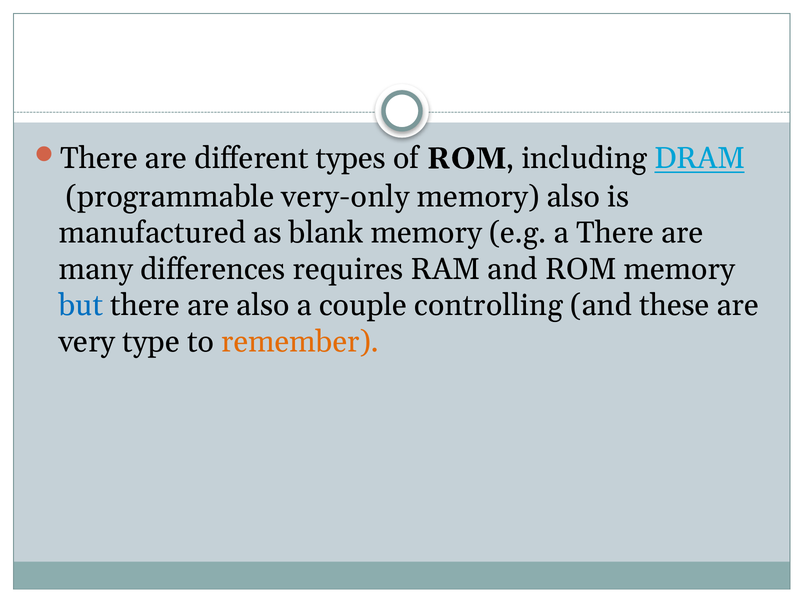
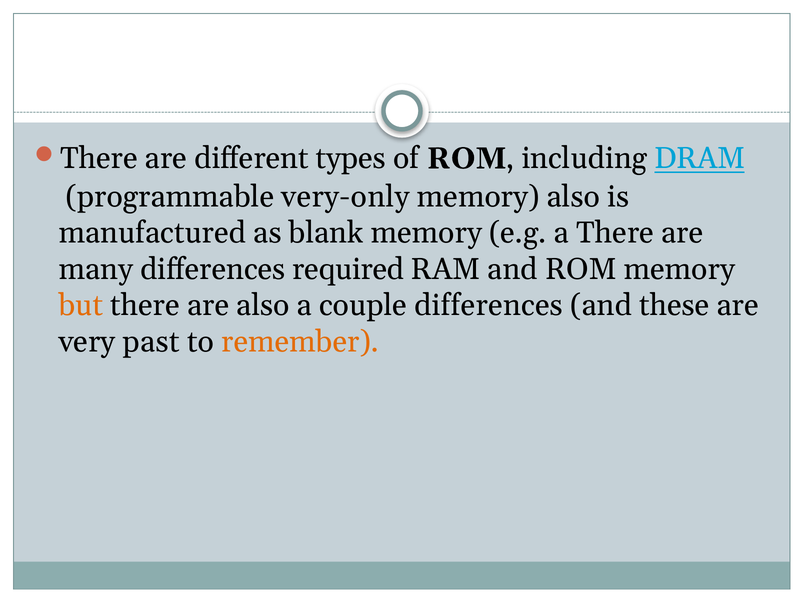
requires: requires -> required (348, 269)
but colour: blue -> orange (81, 305)
couple controlling: controlling -> differences (489, 305)
type: type -> past (151, 342)
